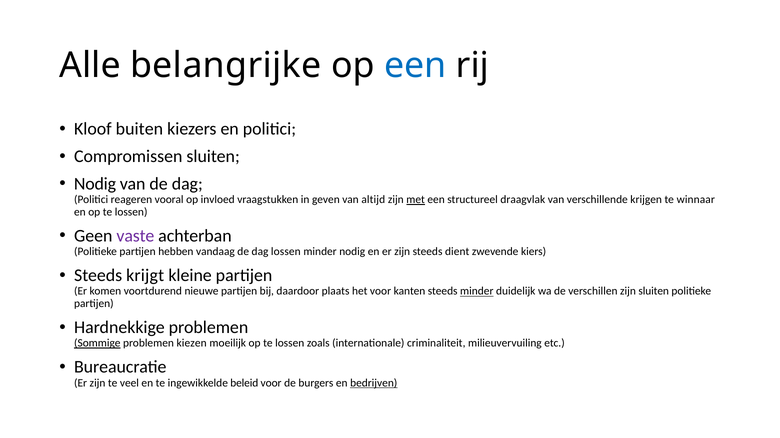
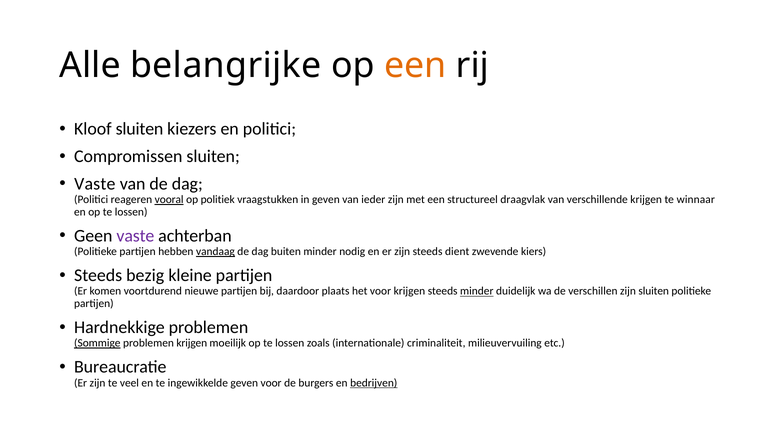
een colour: blue -> orange (415, 66)
Kloof buiten: buiten -> sluiten (140, 129)
Nodig: Nodig -> Vaste (95, 184)
vooral underline: none -> present (169, 200)
invloed: invloed -> politiek (218, 200)
altijd: altijd -> ieder (373, 200)
met underline: present -> none (416, 200)
vandaag underline: none -> present (215, 252)
dag lossen: lossen -> buiten (286, 252)
krijgt: krijgt -> bezig (145, 276)
voor kanten: kanten -> krijgen (409, 292)
problemen kiezen: kiezen -> krijgen (192, 344)
ingewikkelde beleid: beleid -> geven (244, 383)
